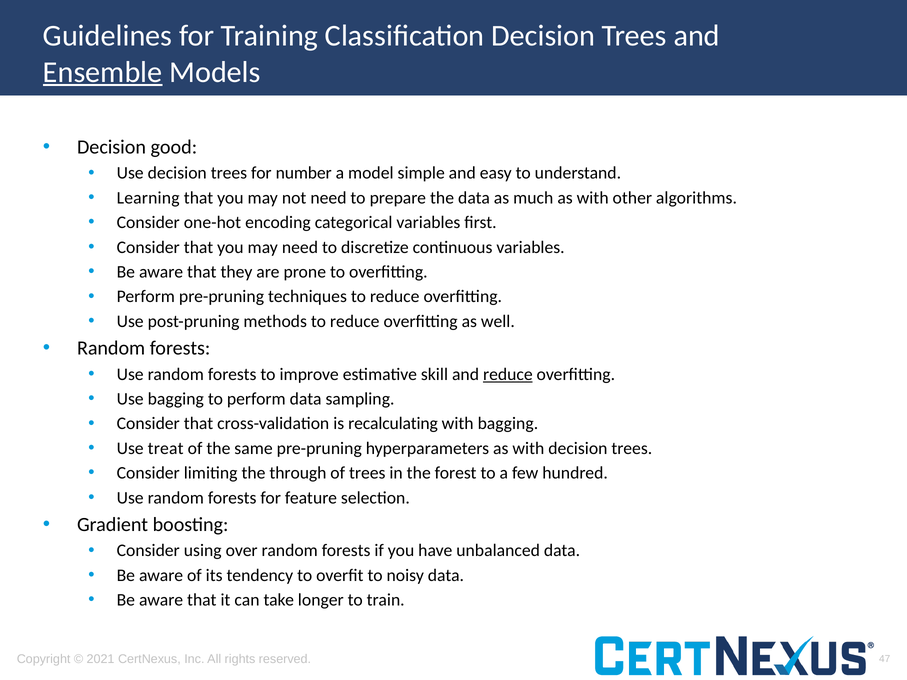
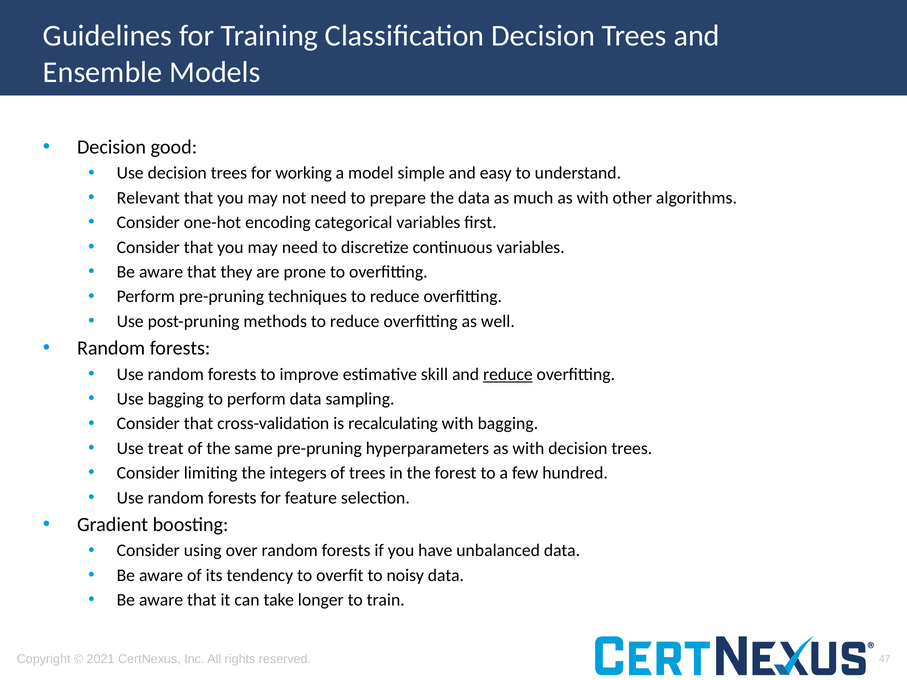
Ensemble underline: present -> none (103, 72)
number: number -> working (304, 173)
Learning: Learning -> Relevant (148, 198)
through: through -> integers (298, 473)
